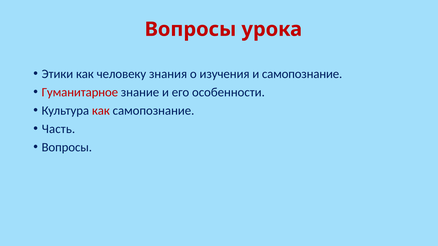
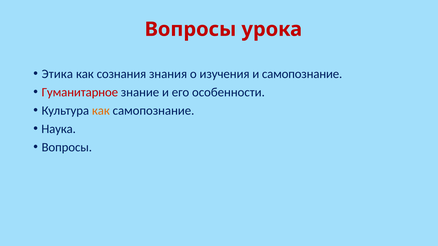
Этики: Этики -> Этика (57, 74)
человеку: человеку -> сознания (121, 74)
как colour: red -> orange (101, 111)
Часть: Часть -> Наука (59, 129)
